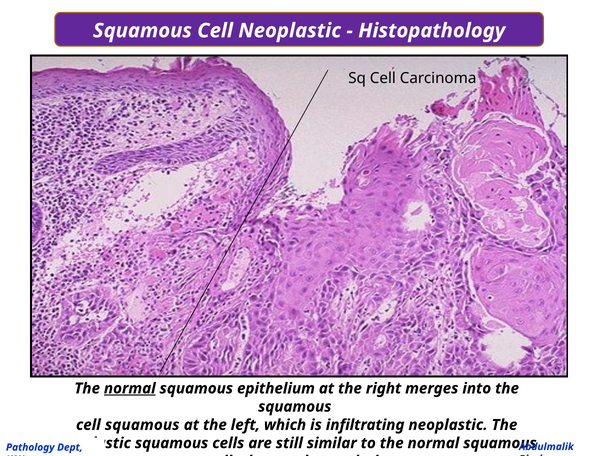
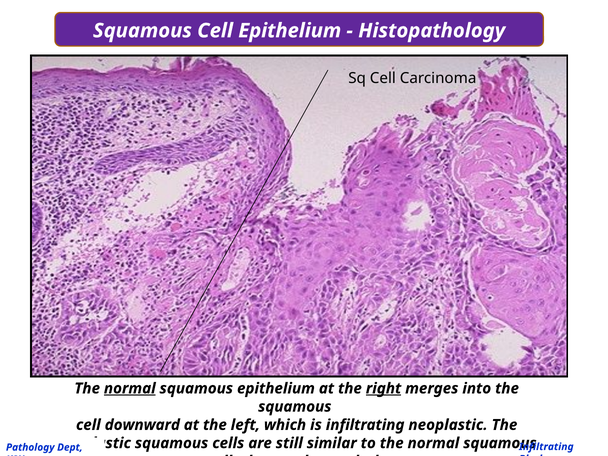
Cell Neoplastic: Neoplastic -> Epithelium (290, 31)
right underline: none -> present (384, 388)
cell squamous: squamous -> downward (142, 425)
Abdulmalik: Abdulmalik -> Infiltrating (546, 447)
